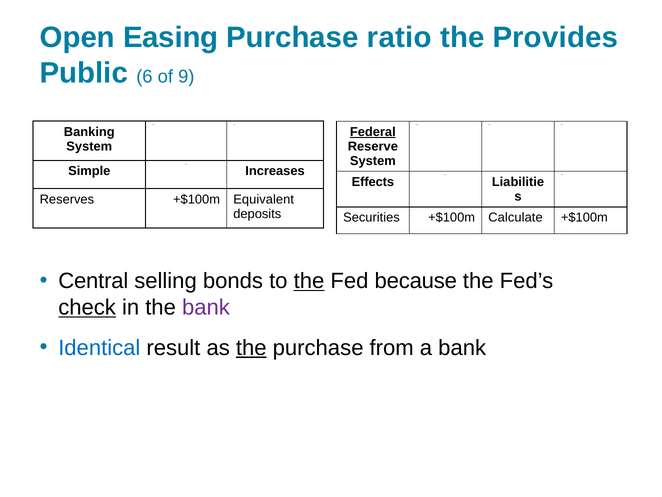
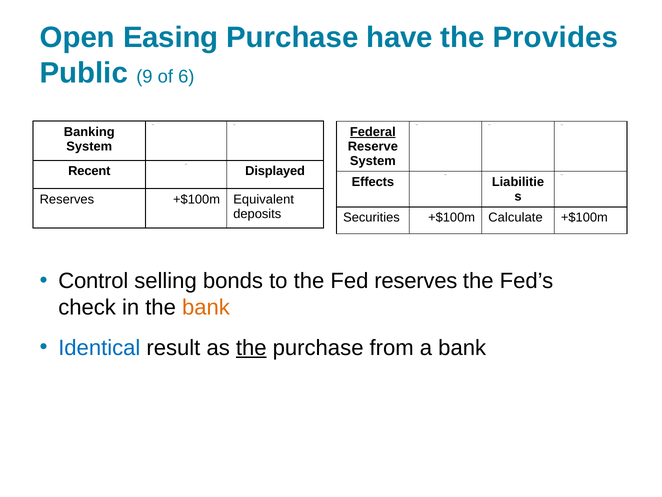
ratio: ratio -> have (400, 37)
6: 6 -> 9 (144, 76)
9: 9 -> 6 (186, 76)
Simple: Simple -> Recent (89, 171)
Increases: Increases -> Displayed (275, 171)
Central: Central -> Control (93, 281)
the underline: present -> none (309, 281)
Fed because: because -> reserves (416, 281)
check underline: present -> none (87, 307)
bank colour: purple -> orange (206, 307)
